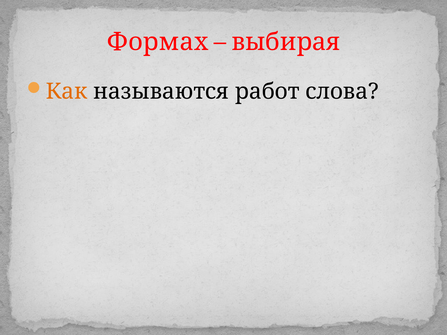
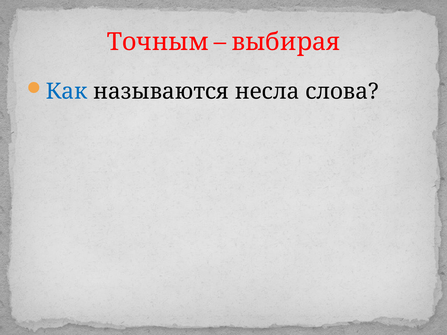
Формах: Формах -> Точным (158, 42)
Как colour: orange -> blue (67, 92)
работ: работ -> несла (267, 92)
